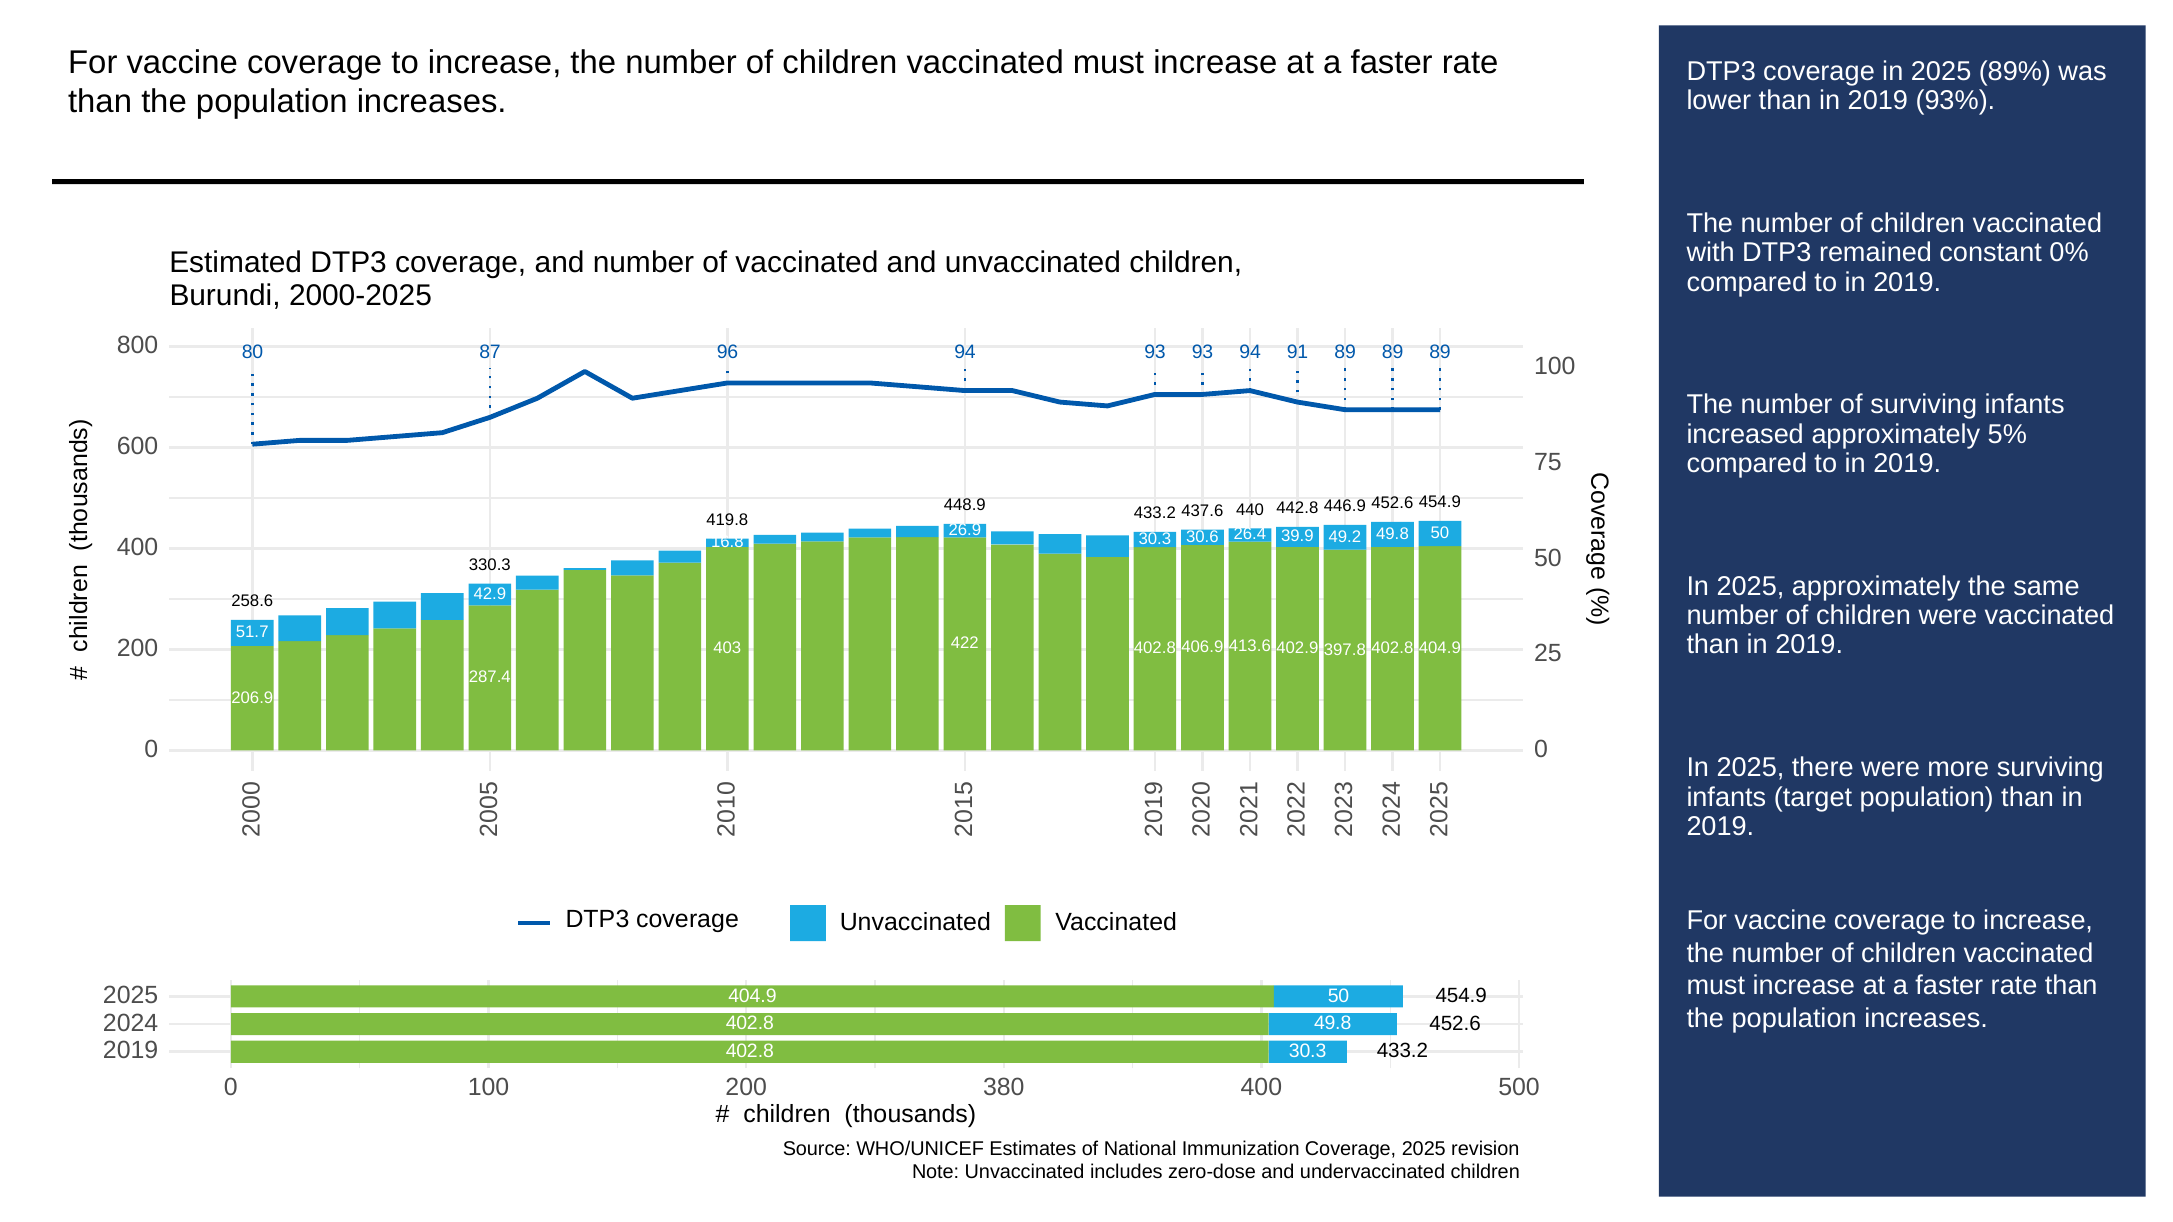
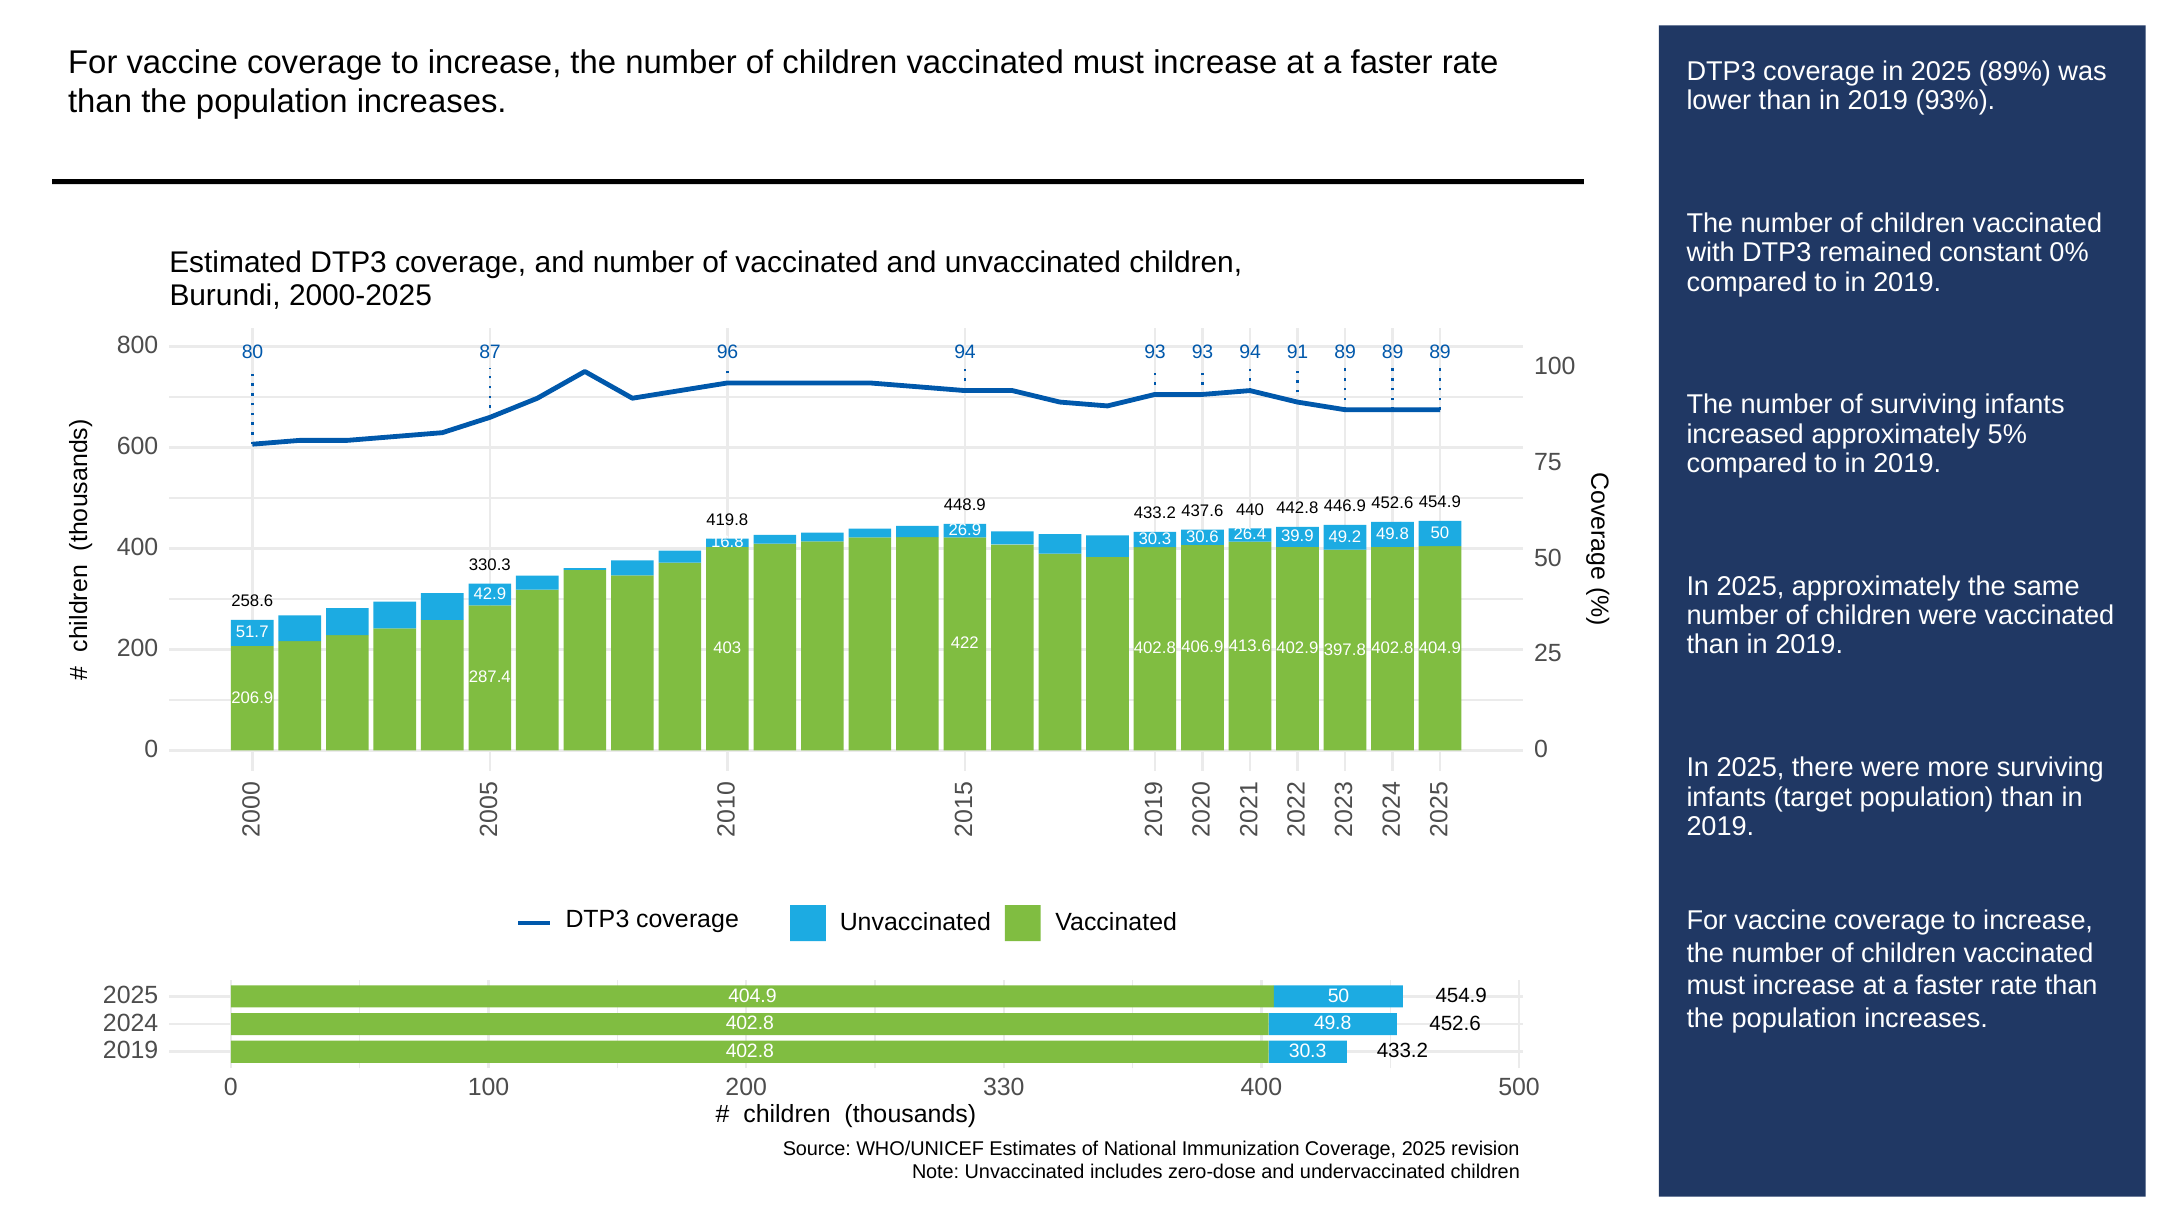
380: 380 -> 330 (1004, 1088)
